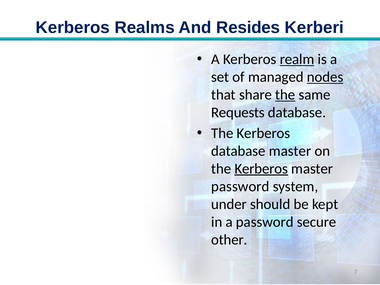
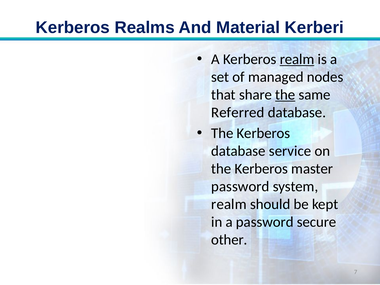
Resides: Resides -> Material (248, 27)
nodes underline: present -> none (325, 77)
Requests: Requests -> Referred (238, 113)
database master: master -> service (290, 151)
Kerberos underline: present -> none (261, 169)
under: under -> realm (229, 204)
